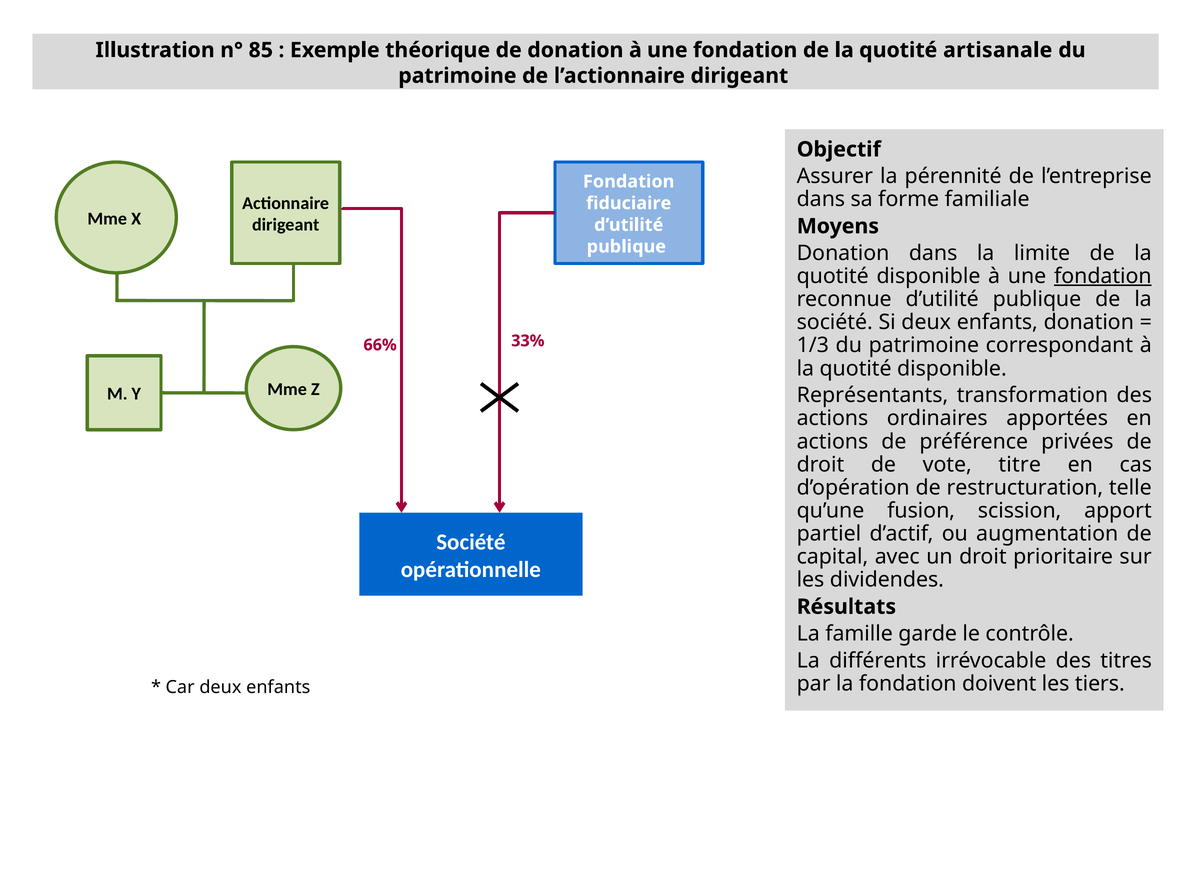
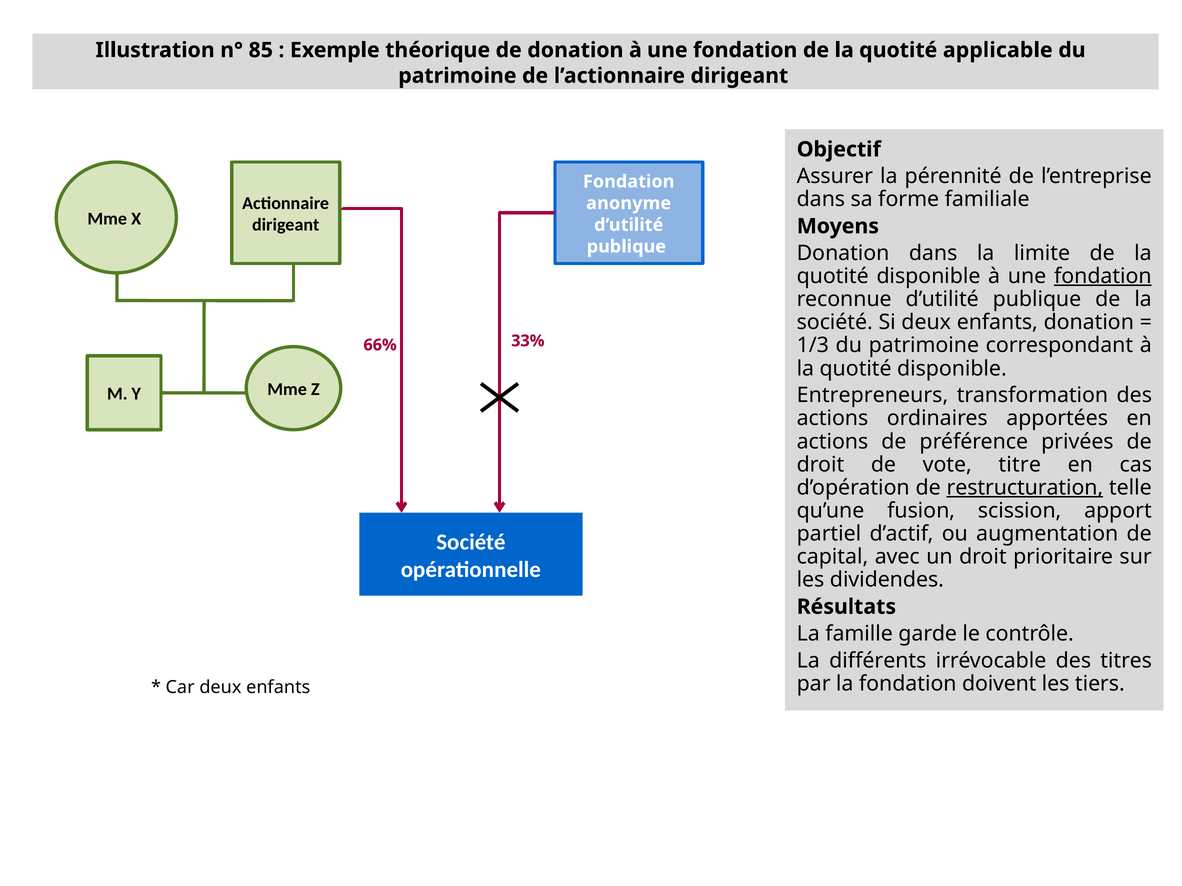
artisanale: artisanale -> applicable (998, 50)
fiduciaire: fiduciaire -> anonyme (629, 203)
Représentants: Représentants -> Entrepreneurs (872, 396)
restructuration underline: none -> present (1025, 488)
